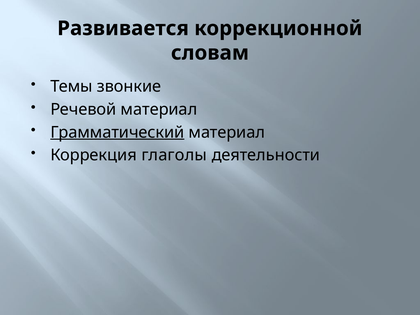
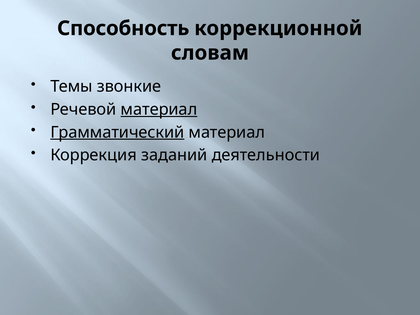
Развивается: Развивается -> Способность (123, 28)
материал underline: none -> present (159, 109)
глаголы: глаголы -> заданий (174, 155)
